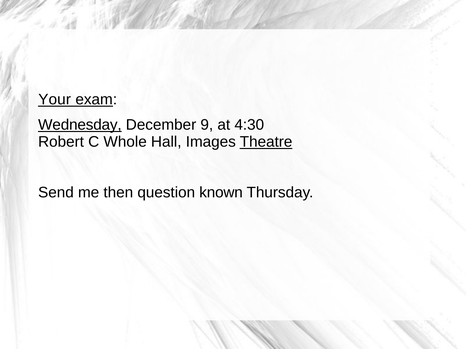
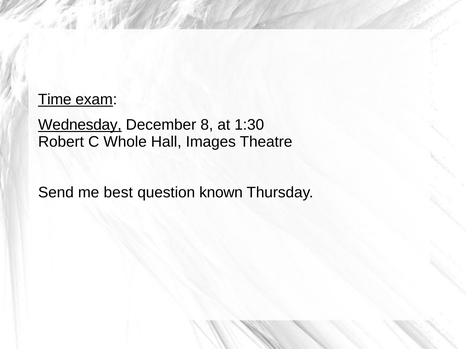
Your: Your -> Time (55, 100)
9: 9 -> 8 (207, 125)
4:30: 4:30 -> 1:30 (249, 125)
Theatre underline: present -> none (266, 142)
then: then -> best (118, 193)
